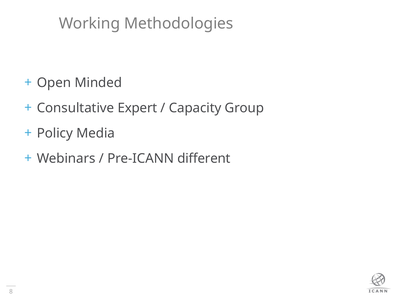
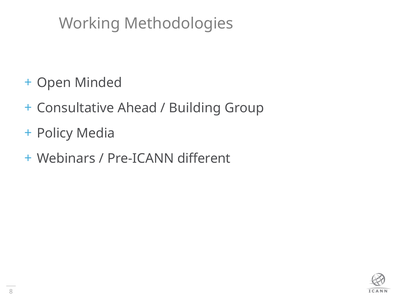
Expert: Expert -> Ahead (137, 108)
Capacity: Capacity -> Building (195, 108)
